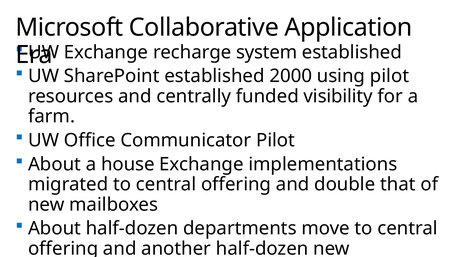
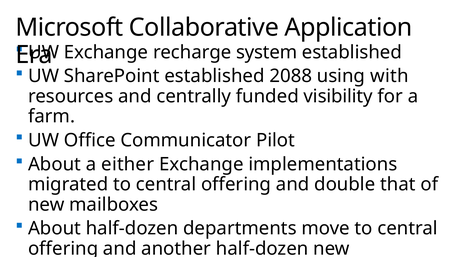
2000: 2000 -> 2088 (291, 76)
using pilot: pilot -> with (389, 76)
house: house -> either (128, 164)
